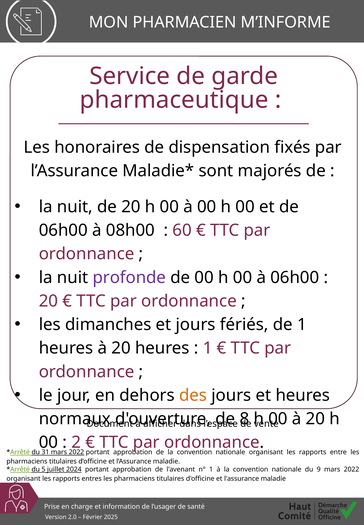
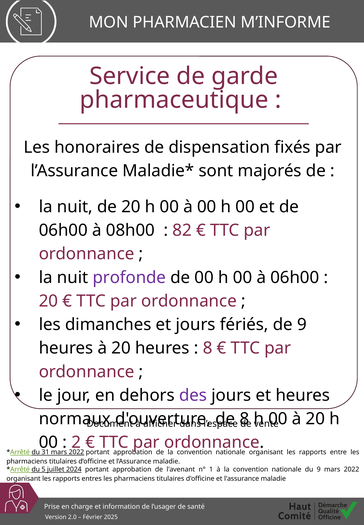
60: 60 -> 82 (182, 231)
de 1: 1 -> 9 (302, 325)
1: 1 -> 8 (208, 349)
des colour: orange -> purple (193, 396)
